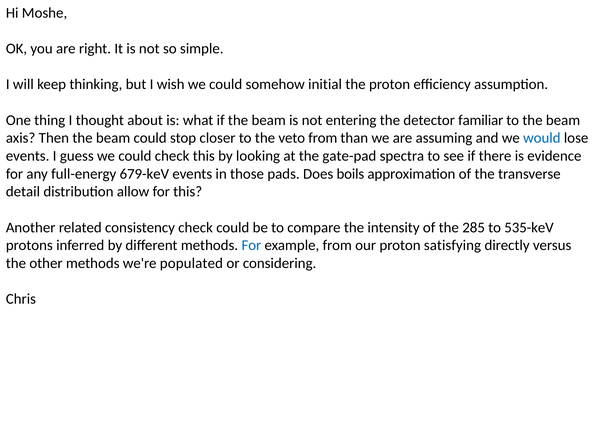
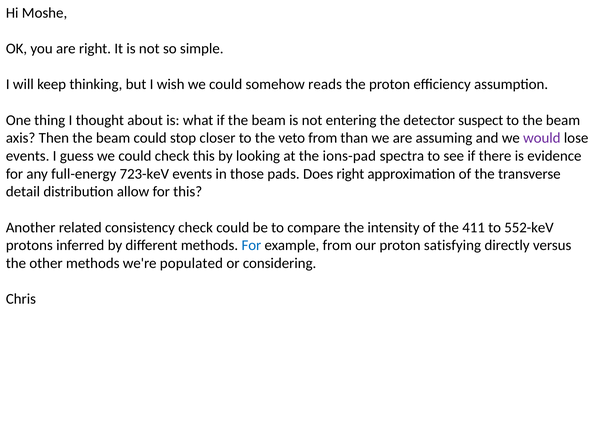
initial: initial -> reads (325, 84)
familiar: familiar -> suspect (481, 120)
would colour: blue -> purple (542, 138)
gate-pad: gate-pad -> ions-pad (349, 156)
679-keV: 679-keV -> 723-keV (144, 174)
Does boils: boils -> right (350, 174)
285: 285 -> 411 (474, 227)
535-keV: 535-keV -> 552-keV (529, 227)
